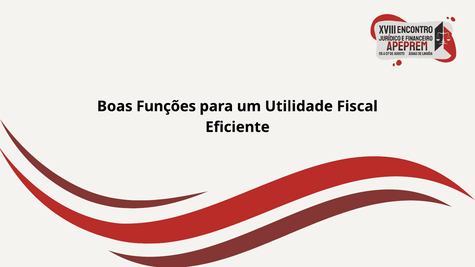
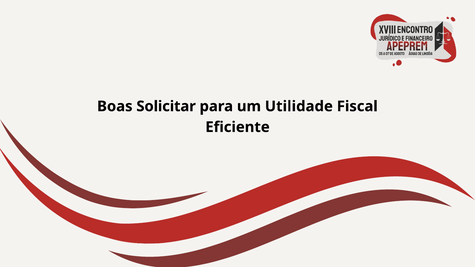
Funções: Funções -> Solicitar (166, 106)
